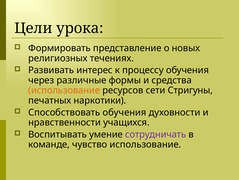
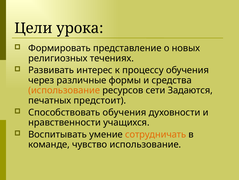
Стригуны: Стригуны -> Задаются (190, 90)
наркотики: наркотики -> предстоит (100, 100)
сотрудничать colour: purple -> orange (156, 134)
